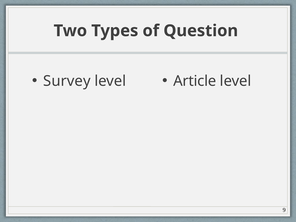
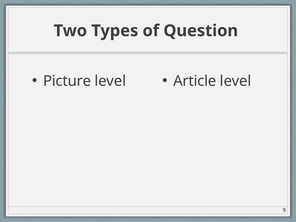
Survey: Survey -> Picture (67, 81)
